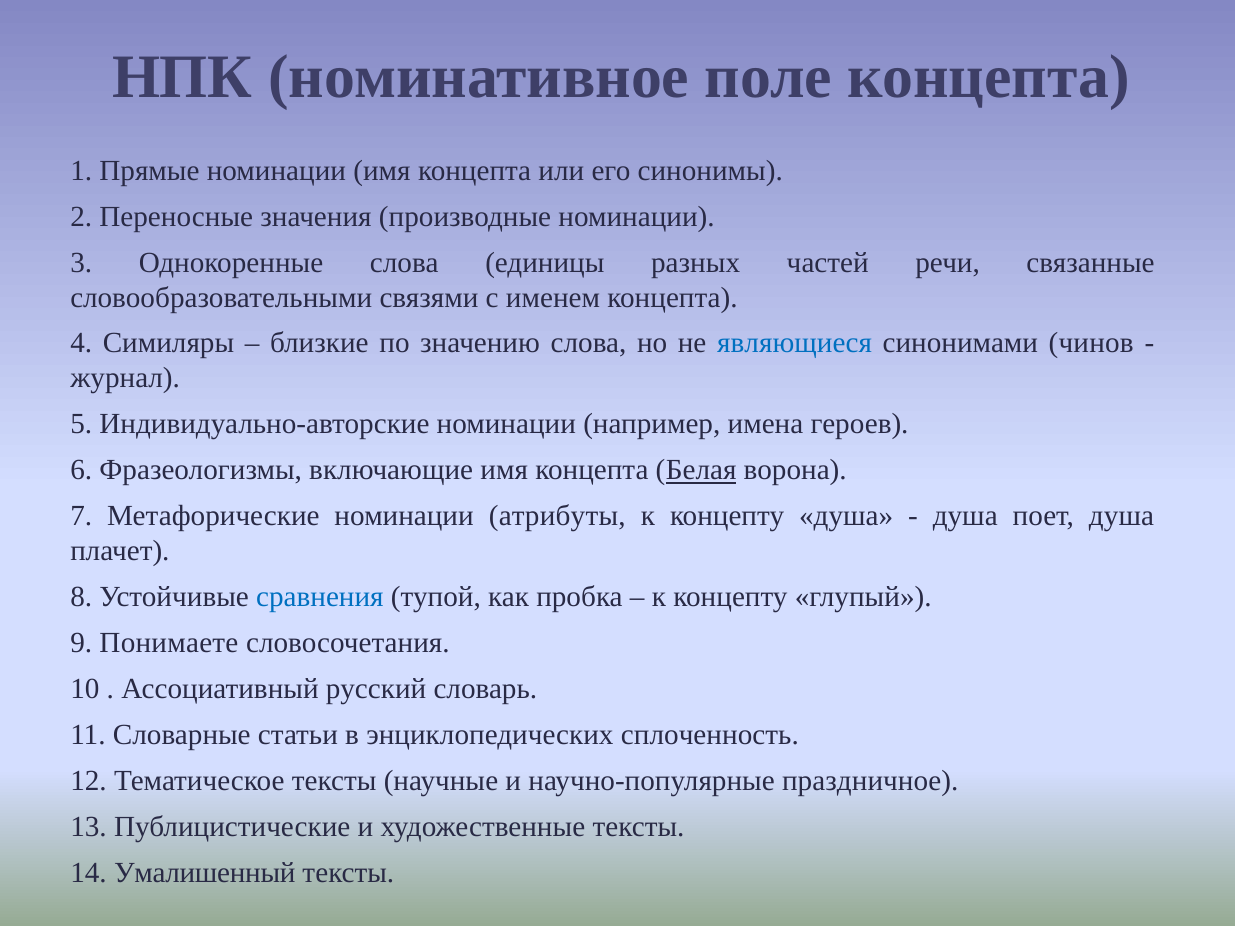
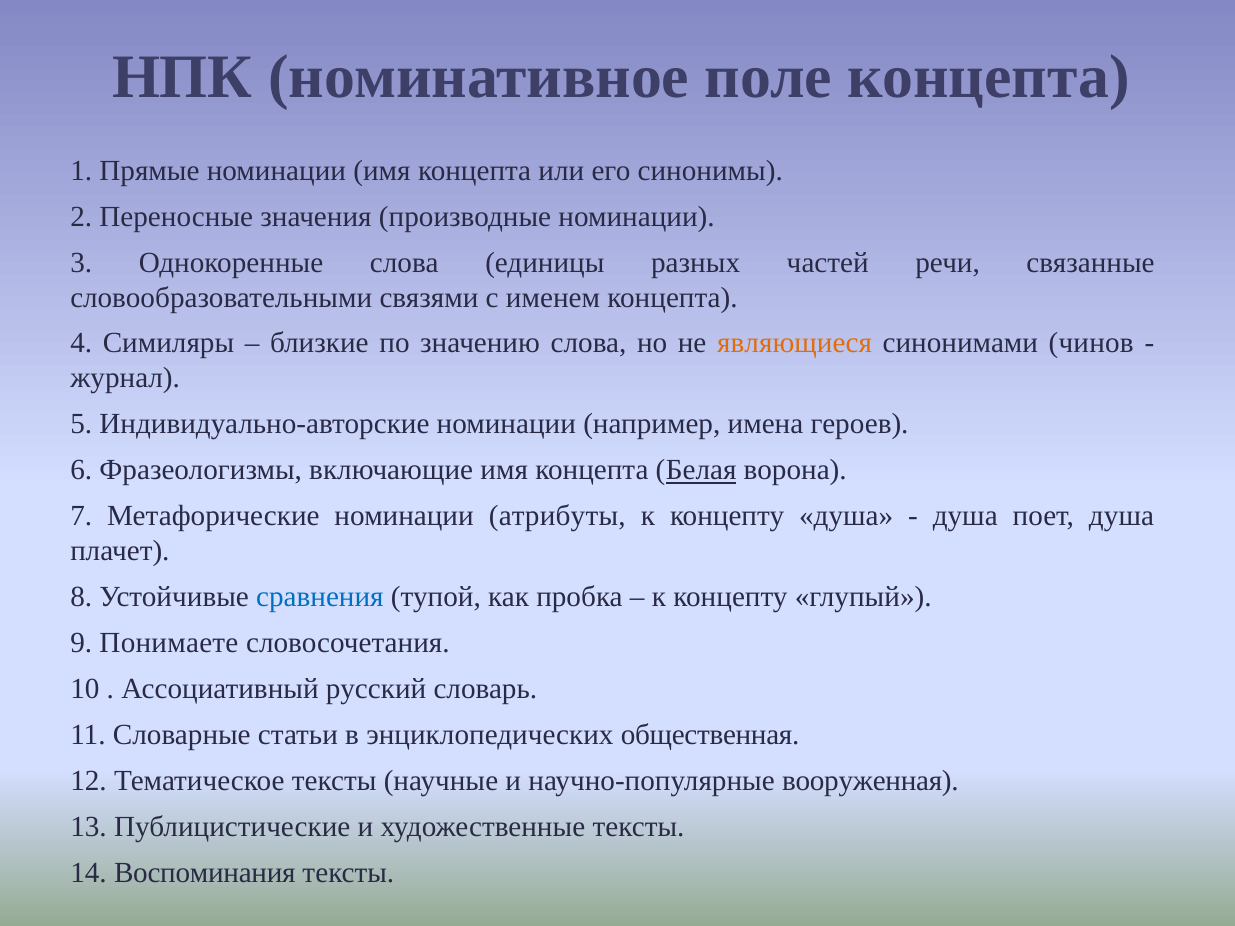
являющиеся colour: blue -> orange (795, 343)
сплоченность: сплоченность -> общественная (710, 735)
праздничное: праздничное -> вооруженная (870, 781)
Умалишенный: Умалишенный -> Воспоминания (205, 873)
